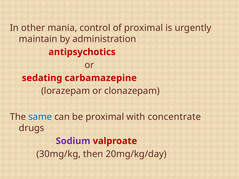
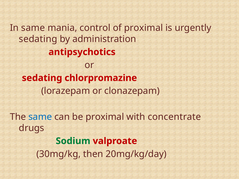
In other: other -> same (33, 28)
maintain: maintain -> sedating (38, 39)
carbamazepine: carbamazepine -> chlorpromazine (101, 78)
Sodium colour: purple -> green (73, 141)
